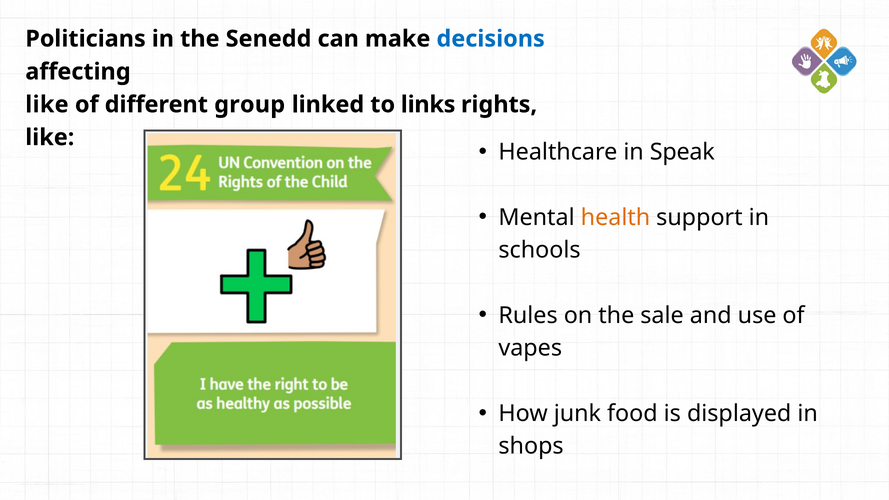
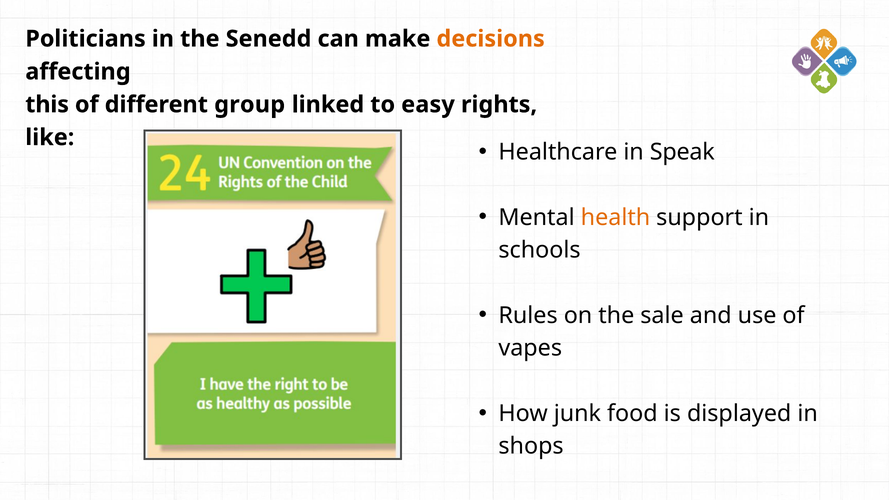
decisions colour: blue -> orange (491, 39)
like: like -> this (47, 105)
links: links -> easy (428, 105)
